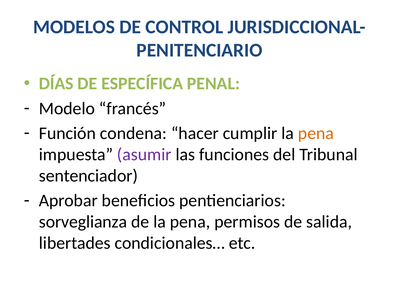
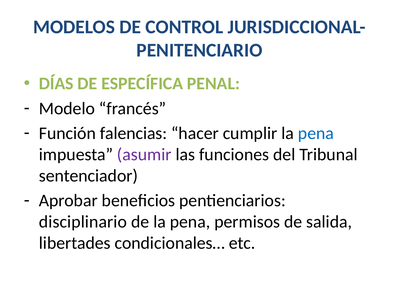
condena: condena -> falencias (133, 133)
pena colour: orange -> blue (316, 133)
sorveglianza: sorveglianza -> disciplinario (83, 222)
